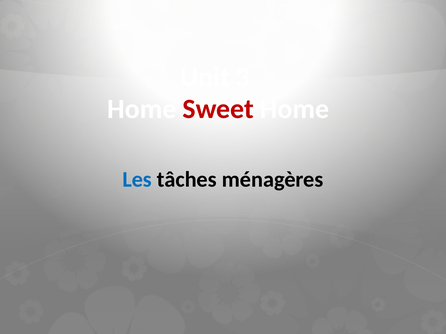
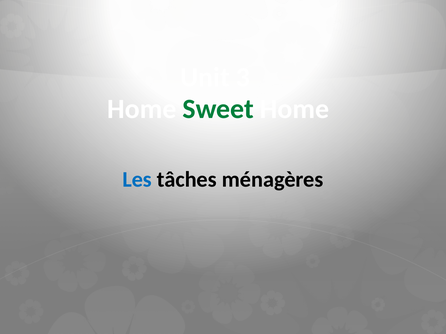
Sweet colour: red -> green (218, 109)
